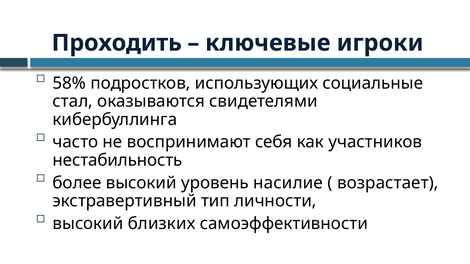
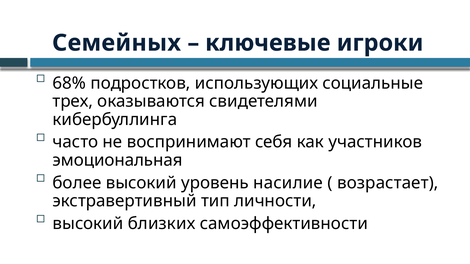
Проходить: Проходить -> Семейных (117, 43)
58%: 58% -> 68% (69, 83)
стал: стал -> трех (73, 102)
нестабильность: нестабильность -> эмоциональная (118, 161)
